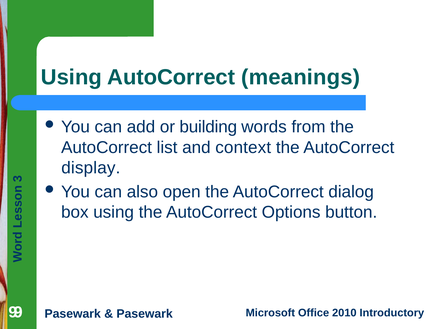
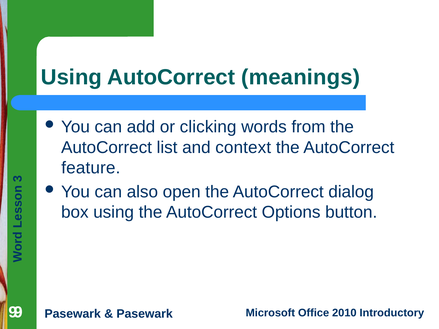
building: building -> clicking (208, 127)
display: display -> feature (91, 168)
